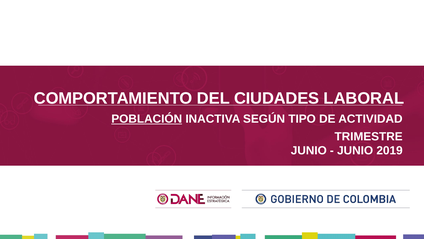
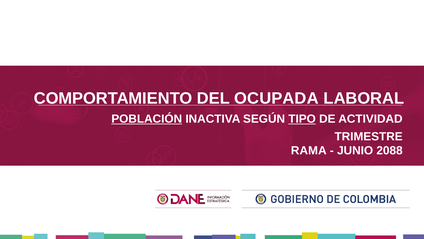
CIUDADES: CIUDADES -> OCUPADA (276, 98)
TIPO underline: none -> present (302, 119)
JUNIO: JUNIO -> RAMA (309, 150)
2019: 2019 -> 2088 (390, 150)
